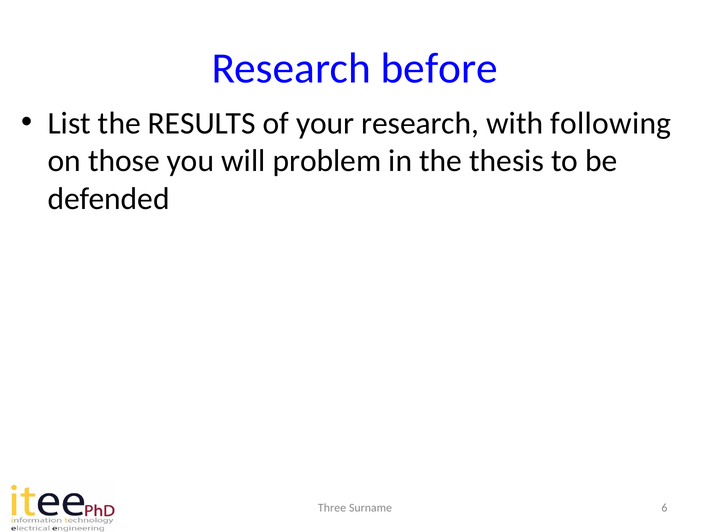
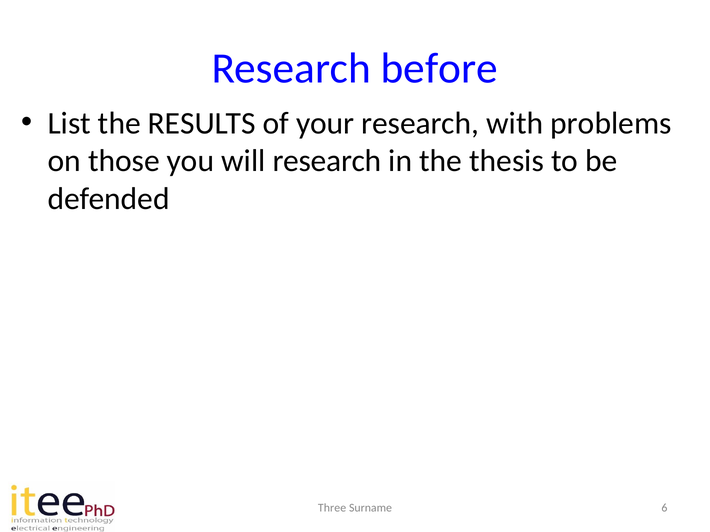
following: following -> problems (611, 123)
will problem: problem -> research (327, 161)
